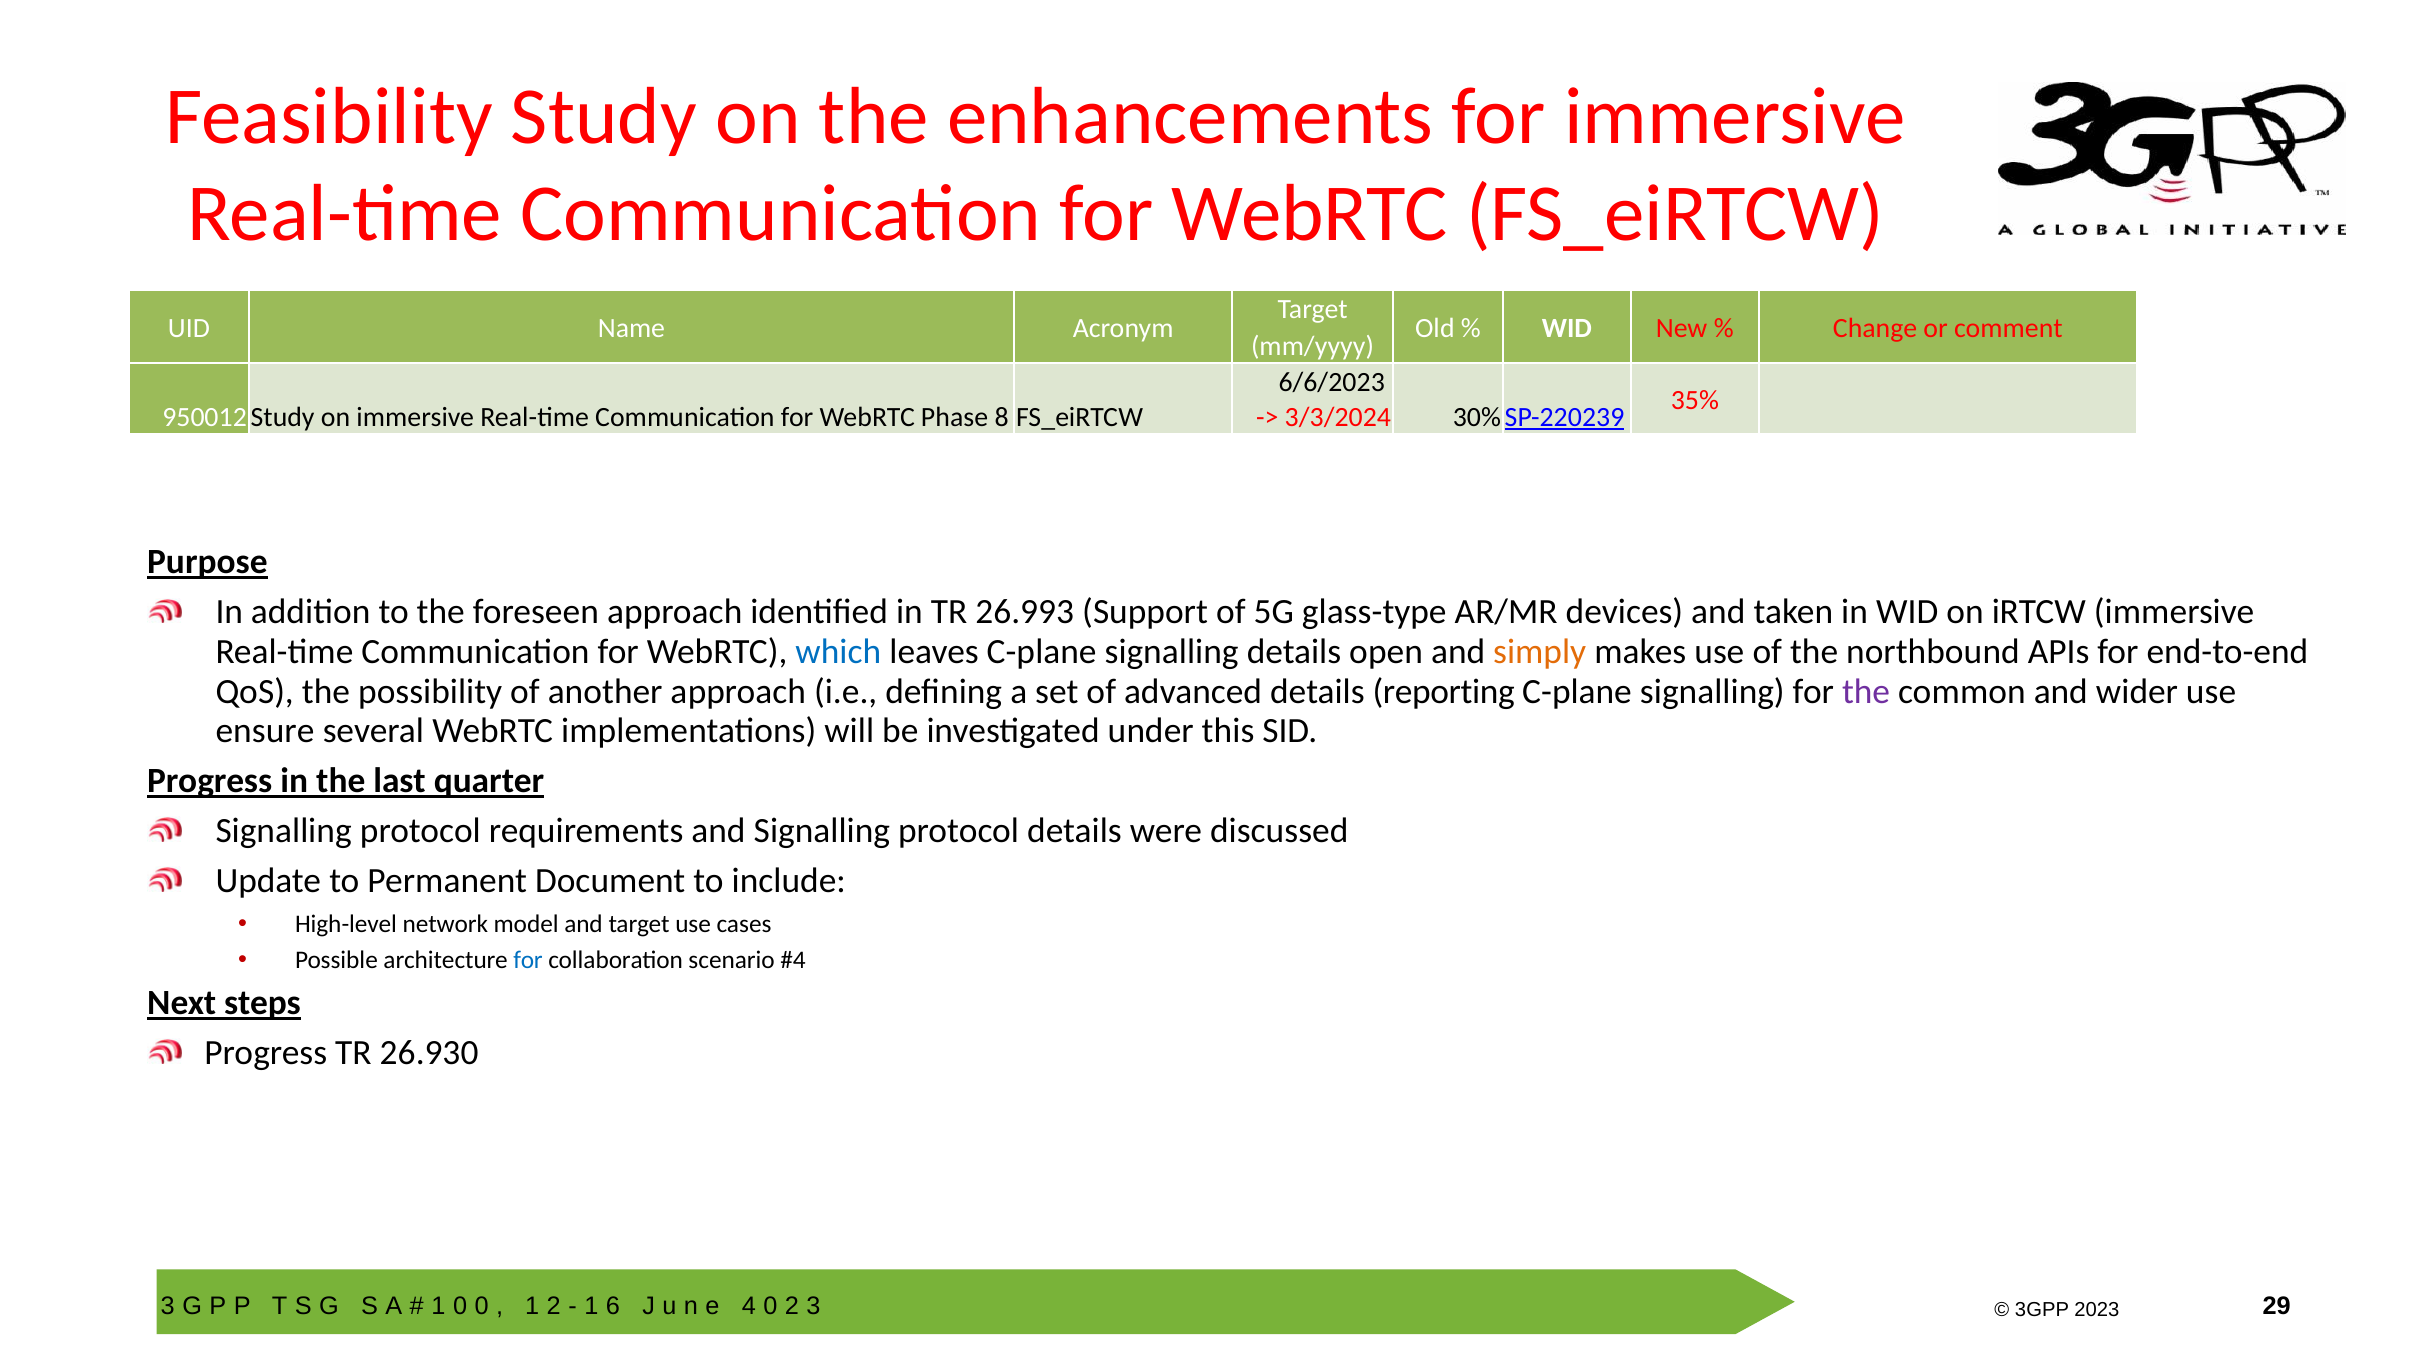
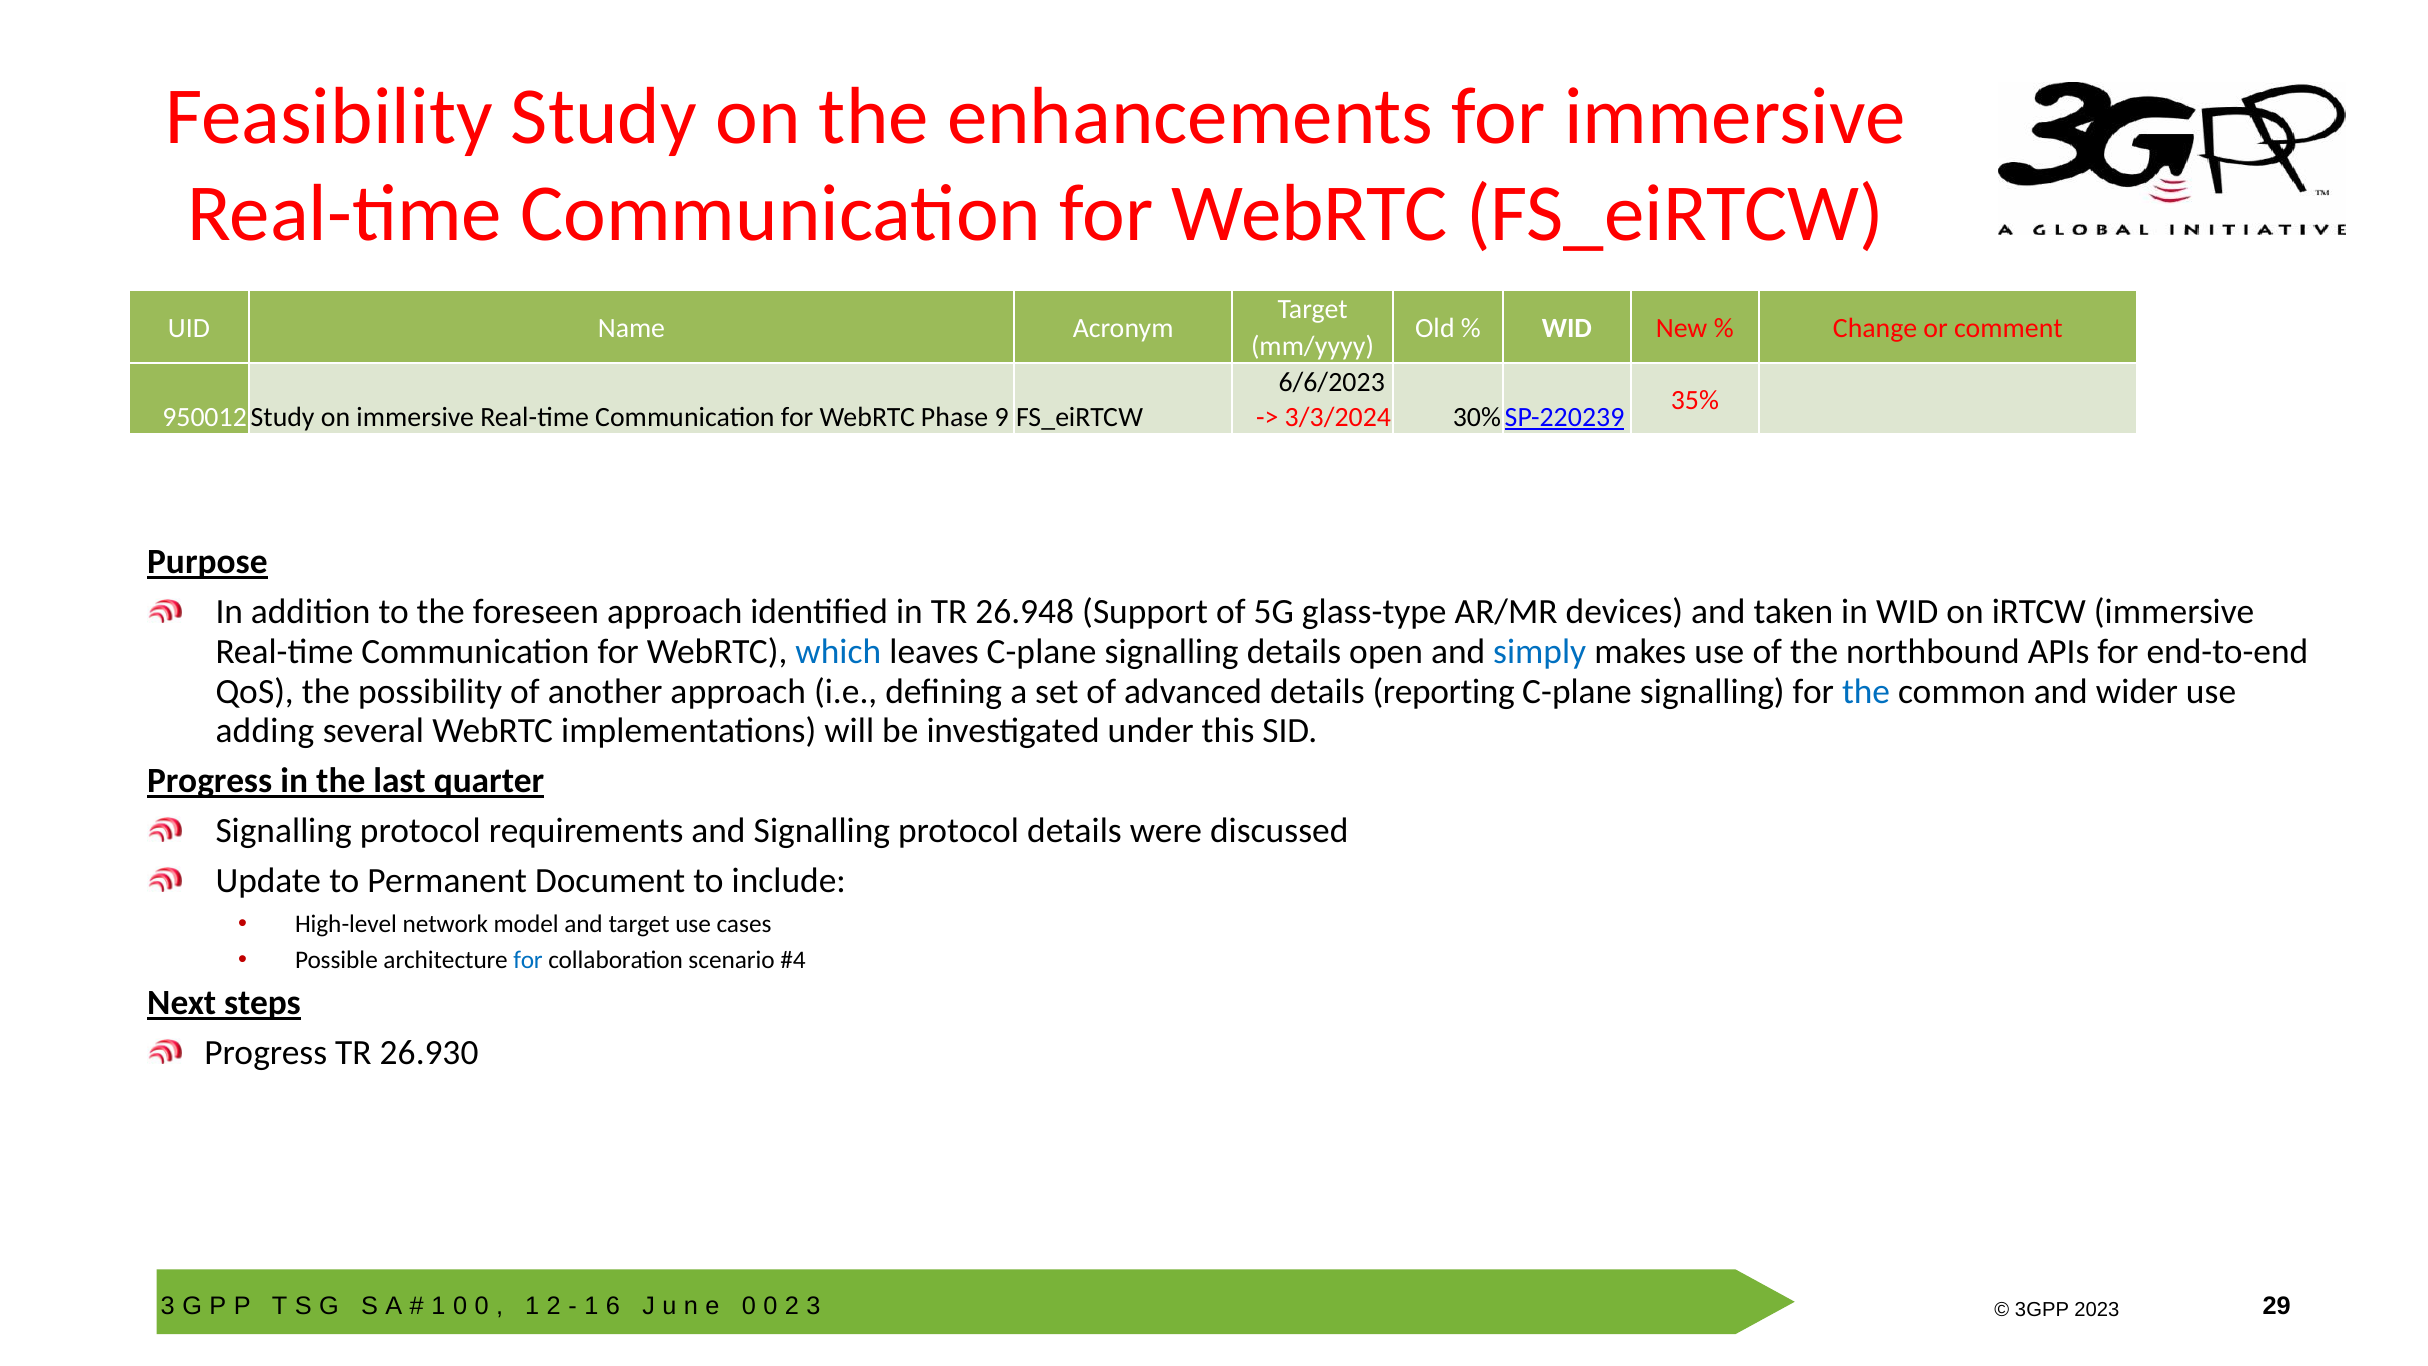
8: 8 -> 9 (1002, 417)
26.993: 26.993 -> 26.948 (1025, 612)
simply colour: orange -> blue (1540, 652)
the colour: purple -> blue (1866, 691)
ensure: ensure -> adding (265, 731)
4: 4 -> 0 (749, 1306)
